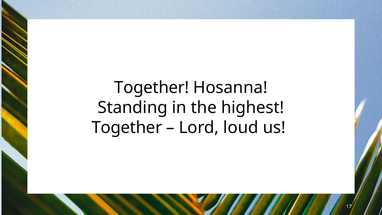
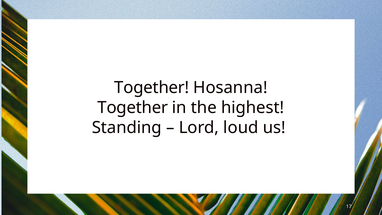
Standing: Standing -> Together (133, 108)
Together: Together -> Standing (127, 128)
